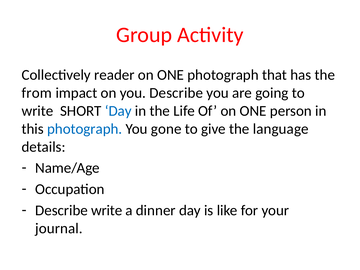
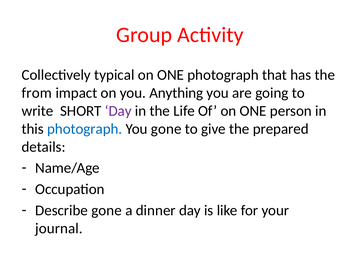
reader: reader -> typical (114, 75)
you Describe: Describe -> Anything (176, 93)
Day colour: blue -> purple (118, 111)
language: language -> prepared (281, 129)
Describe write: write -> gone (107, 210)
